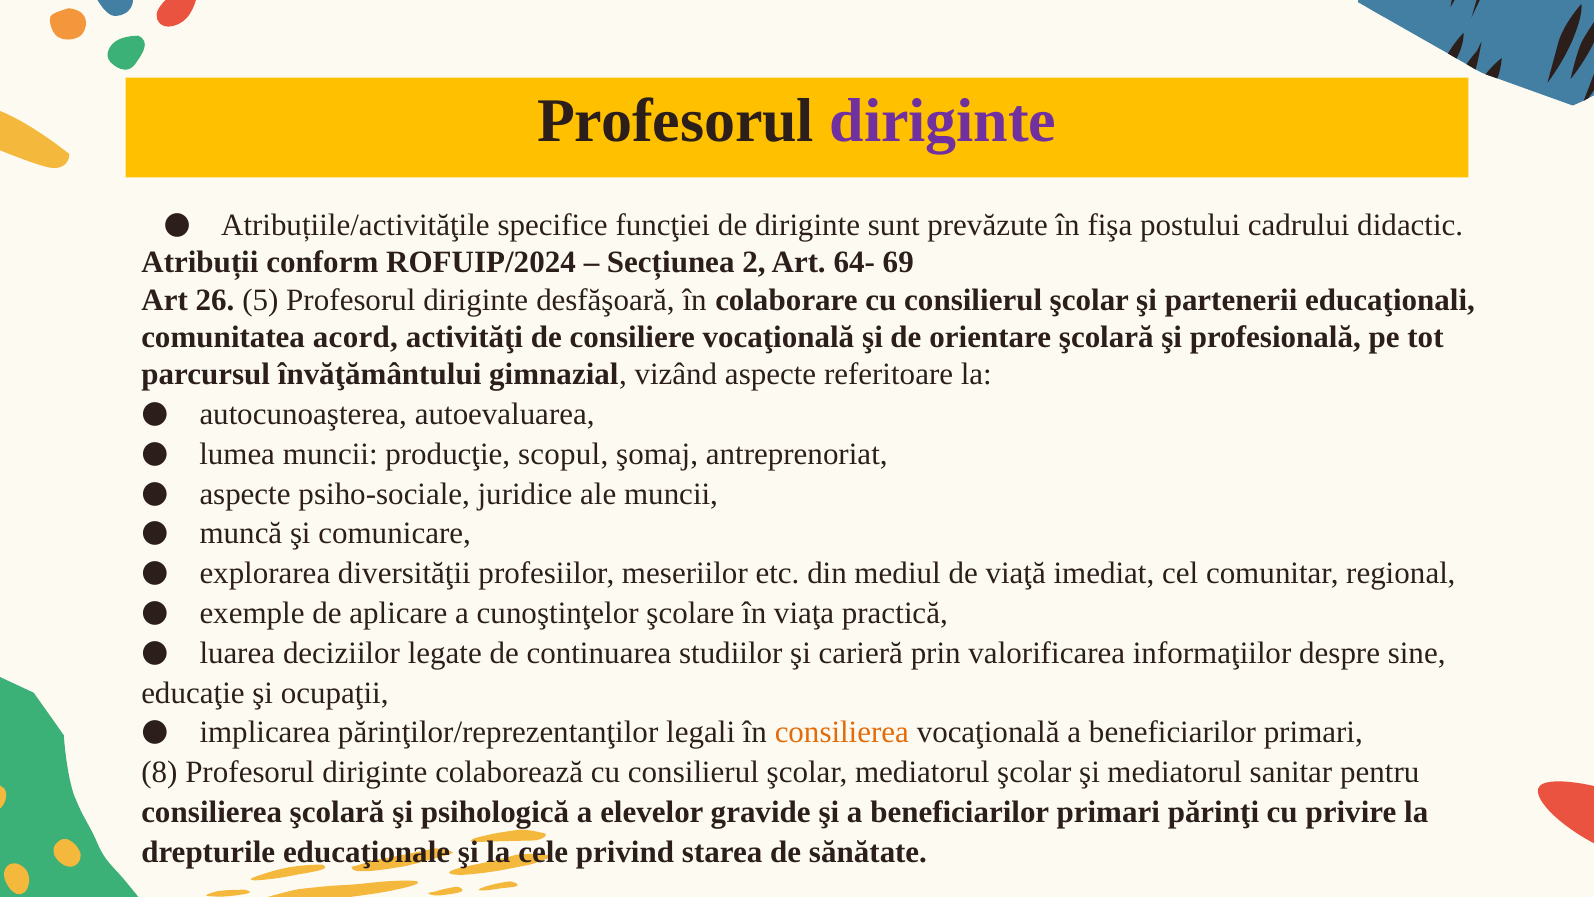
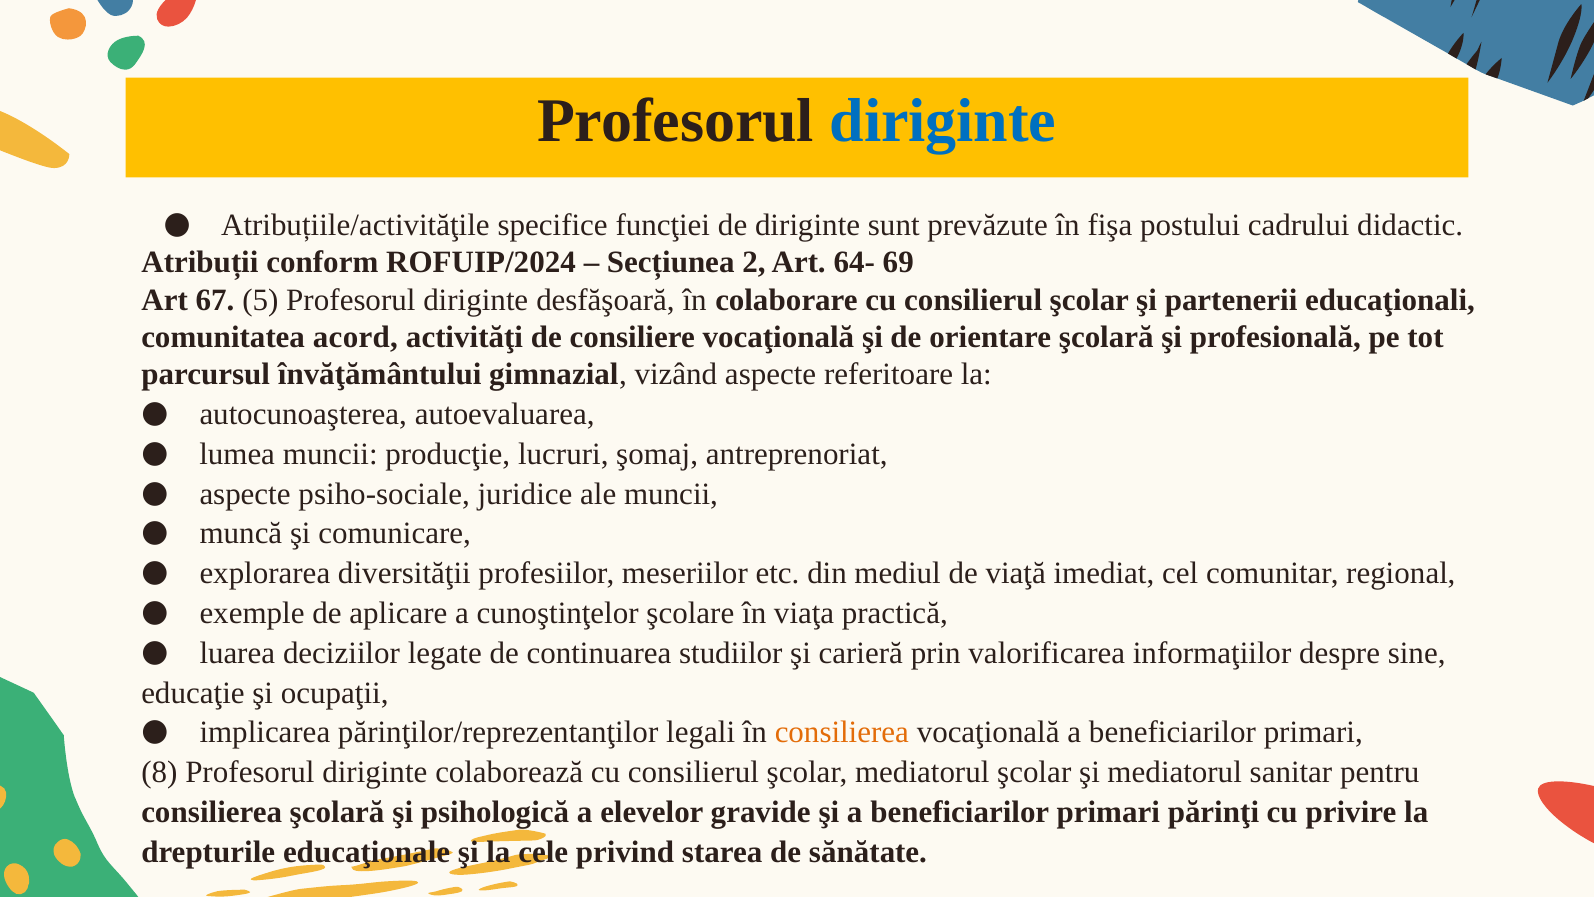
diriginte colour: purple -> blue (943, 120)
26: 26 -> 67 (215, 300)
scopul: scopul -> lucruri (563, 454)
